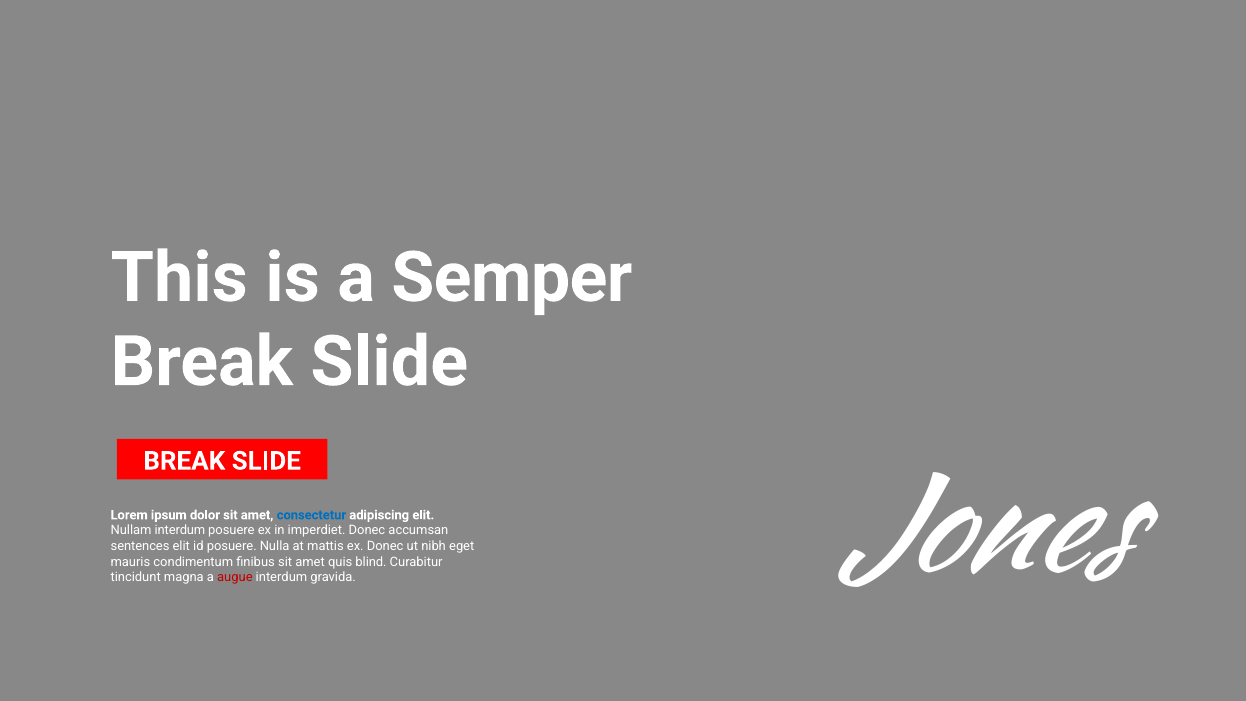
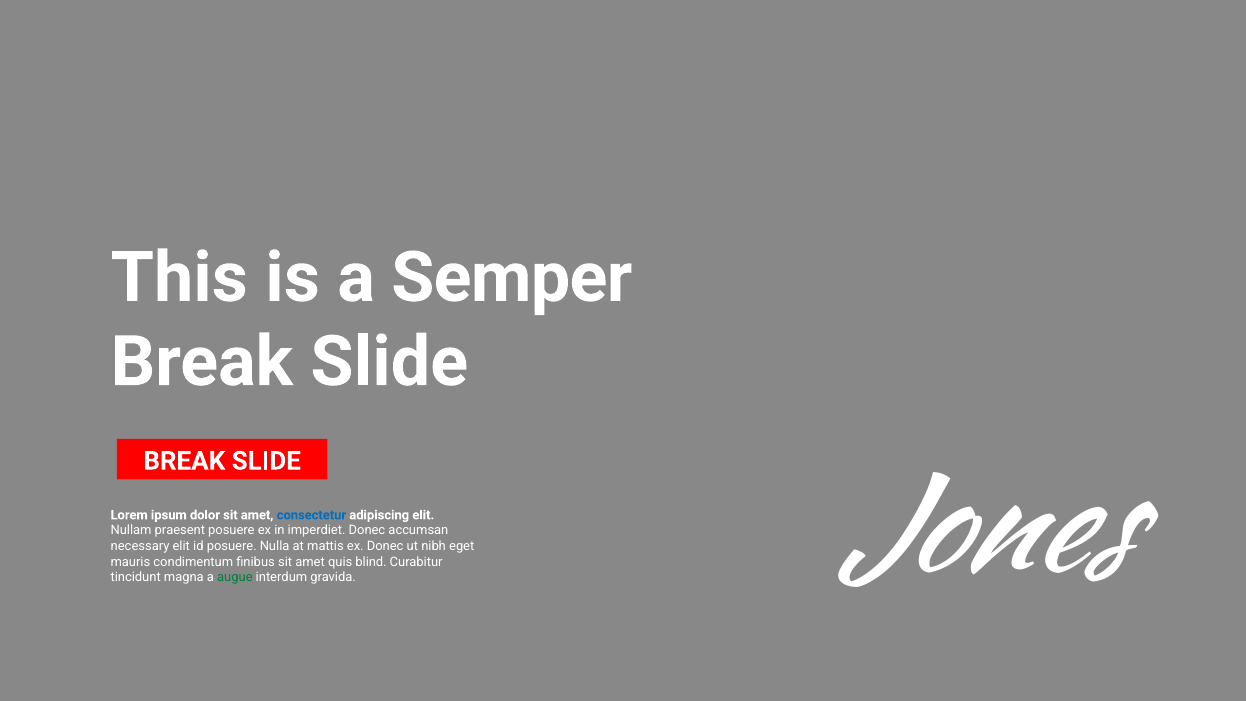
Nullam interdum: interdum -> praesent (180, 531)
sentences: sentences -> necessary (140, 546)
augue colour: red -> green (235, 577)
